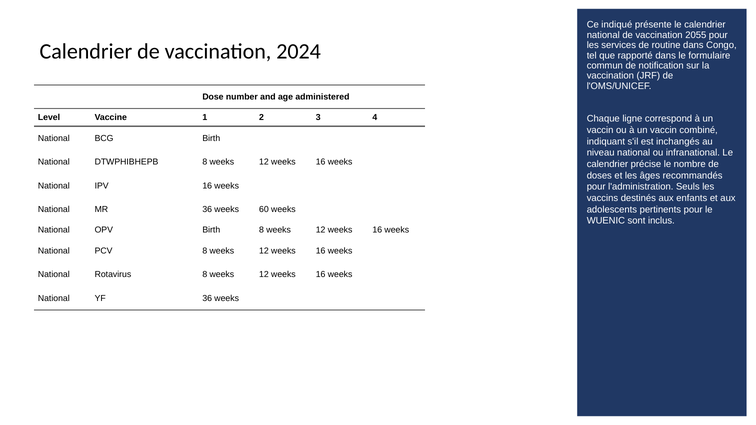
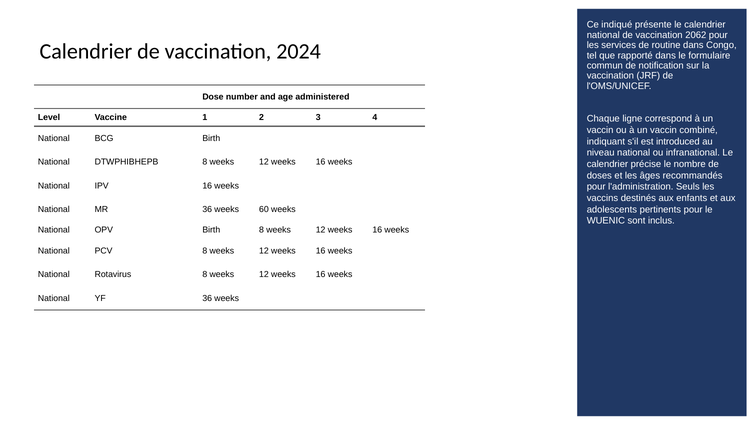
2055: 2055 -> 2062 (696, 35)
inchangés: inchangés -> introduced (678, 142)
